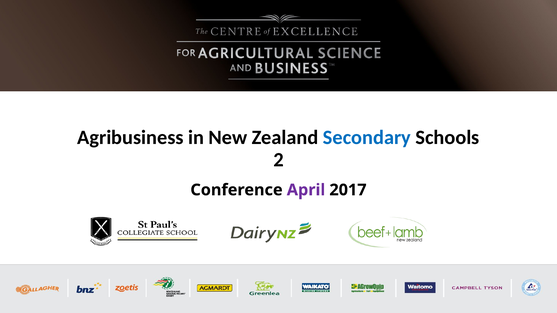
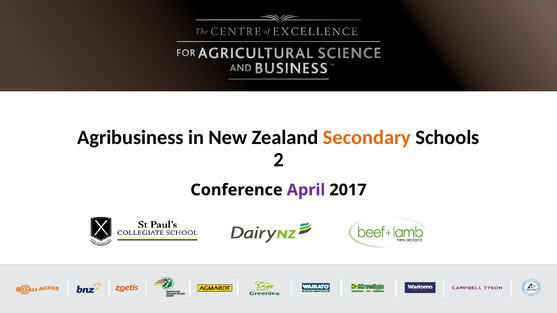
Secondary colour: blue -> orange (367, 138)
